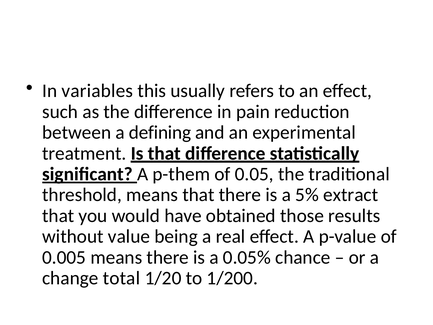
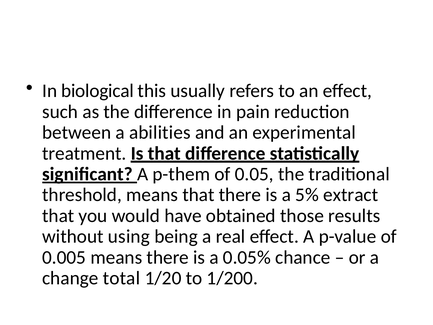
variables: variables -> biological (97, 91)
defining: defining -> abilities (160, 132)
value: value -> using (129, 236)
